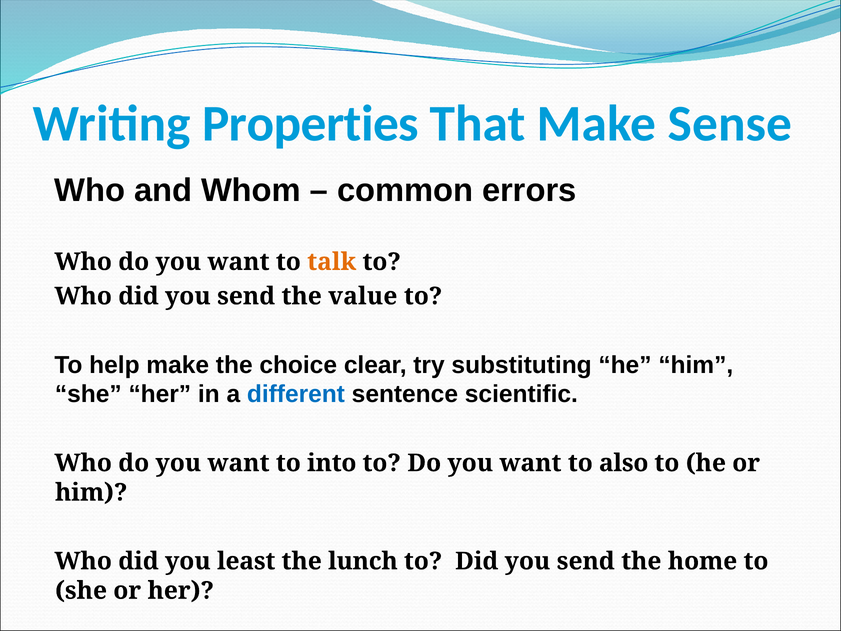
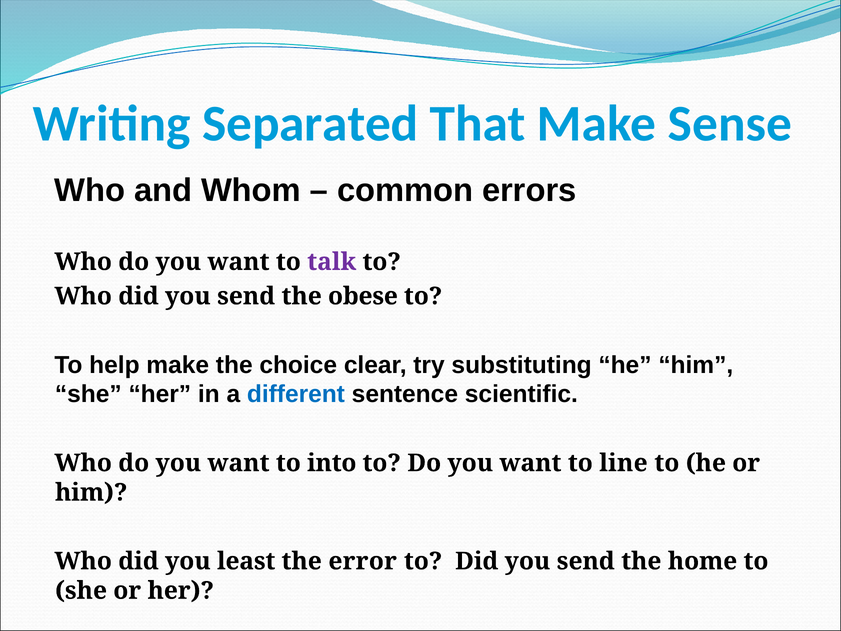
Properties: Properties -> Separated (310, 124)
talk colour: orange -> purple (332, 262)
value: value -> obese (363, 296)
also: also -> line (623, 463)
lunch: lunch -> error (363, 561)
